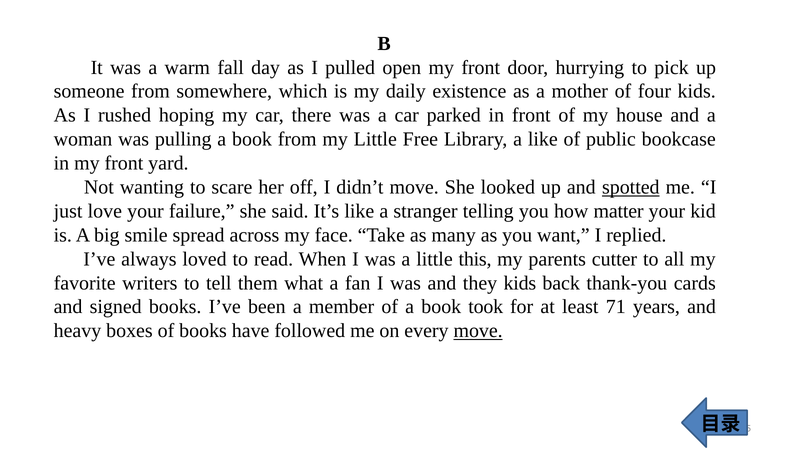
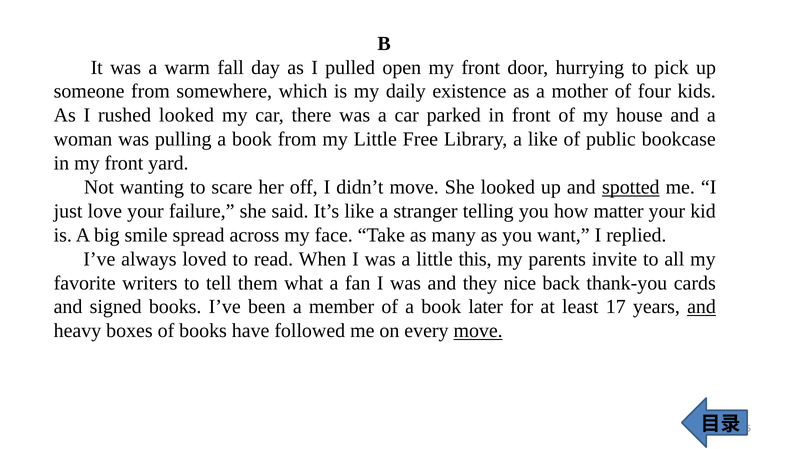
rushed hoping: hoping -> looked (187, 115)
cutter: cutter -> invite (614, 259)
they kids: kids -> nice (520, 283)
took: took -> later (486, 306)
71: 71 -> 17 (616, 306)
and underline: none -> present (702, 306)
